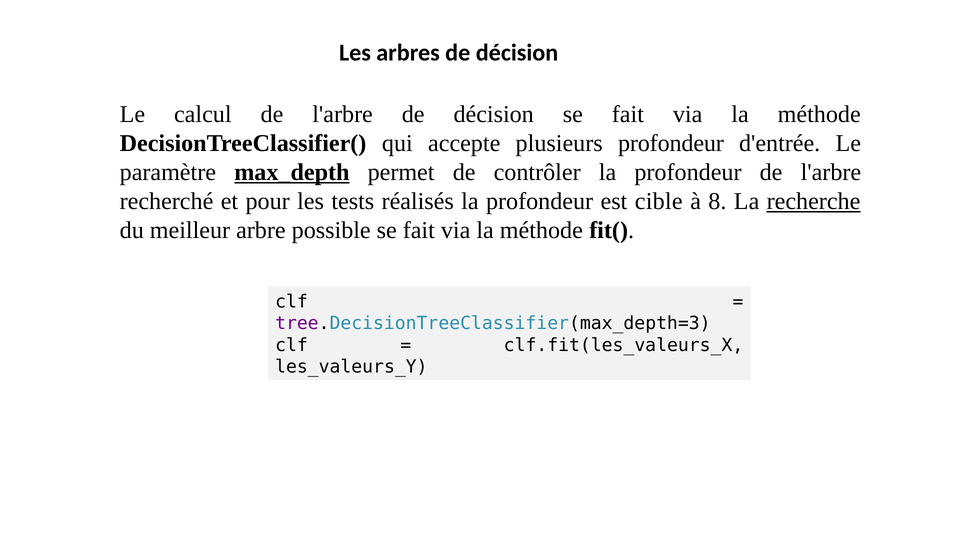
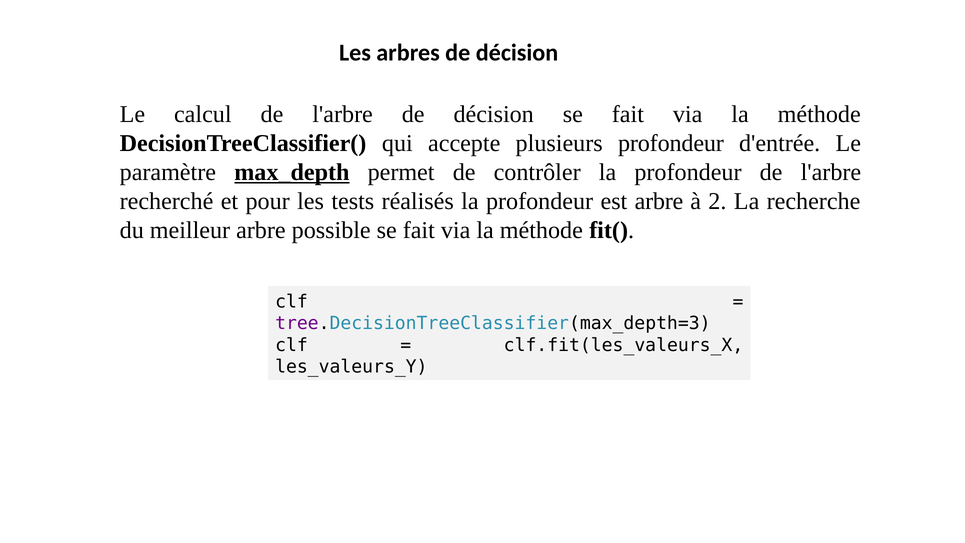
est cible: cible -> arbre (659, 201)
8: 8 -> 2 (717, 201)
recherche underline: present -> none (814, 201)
